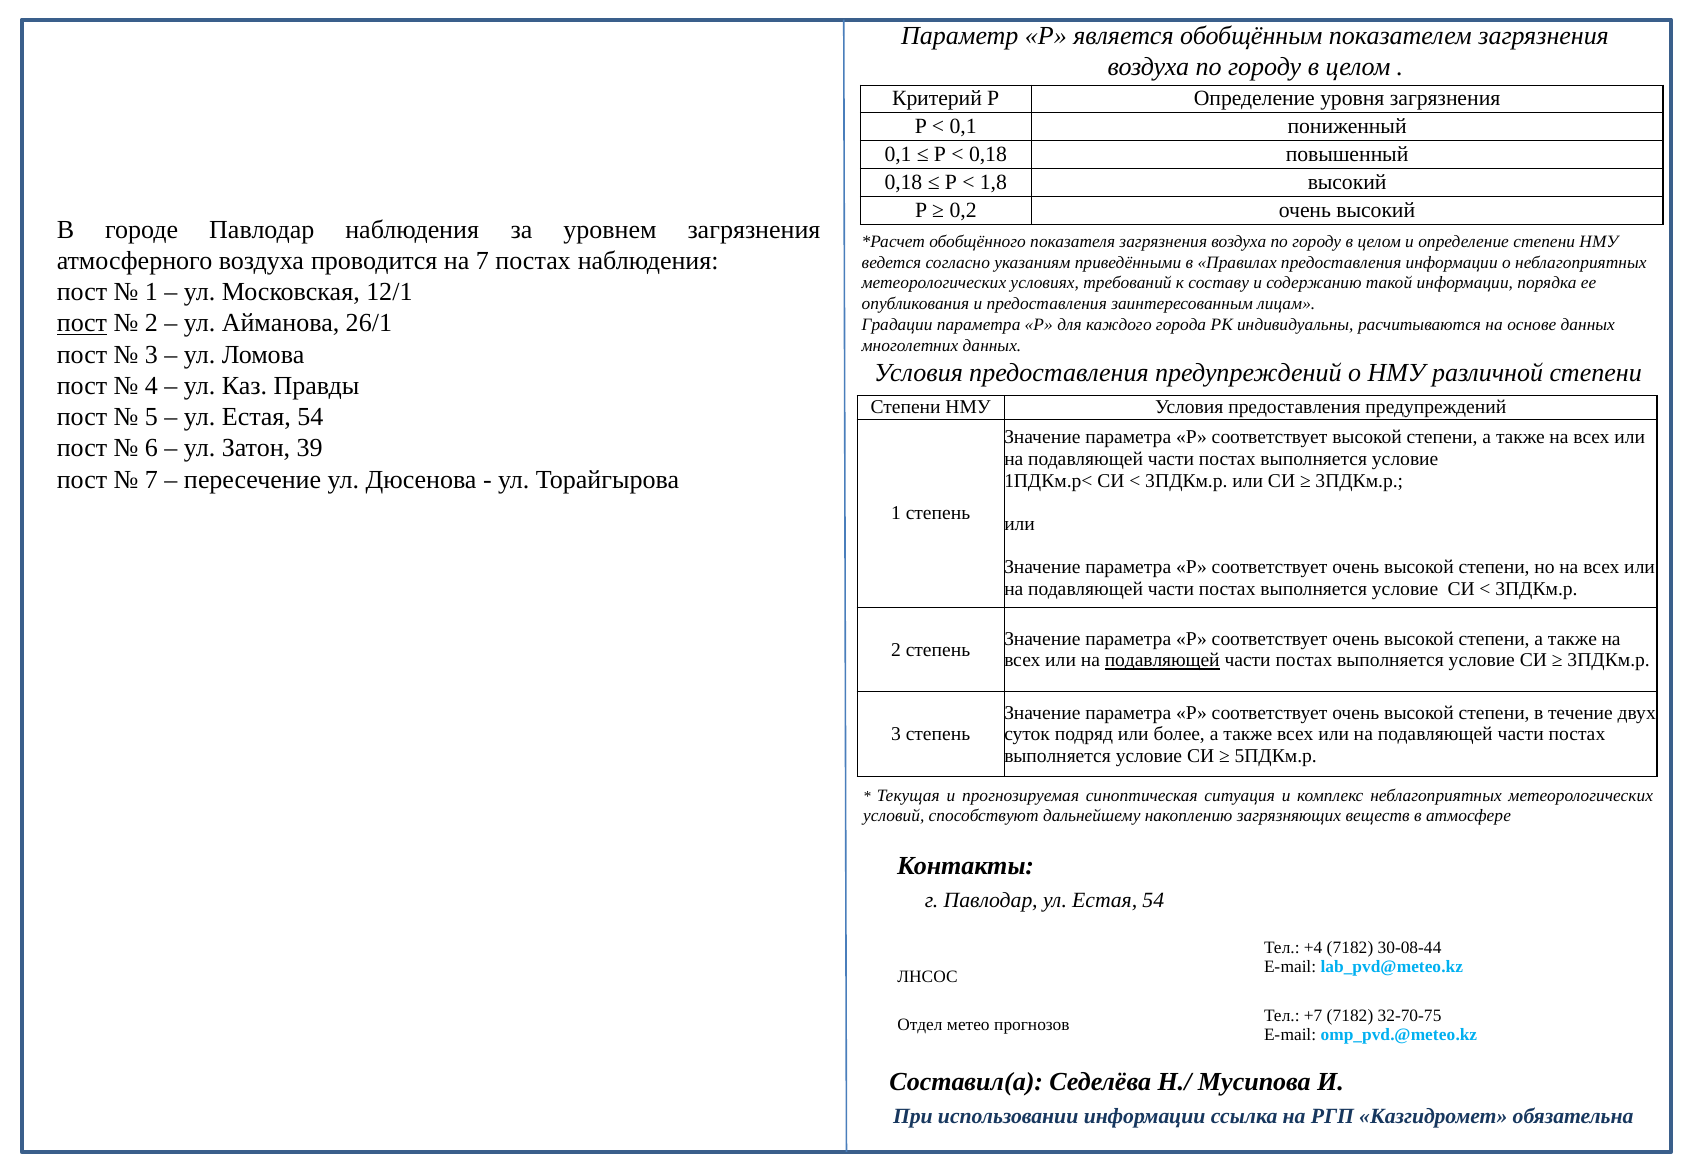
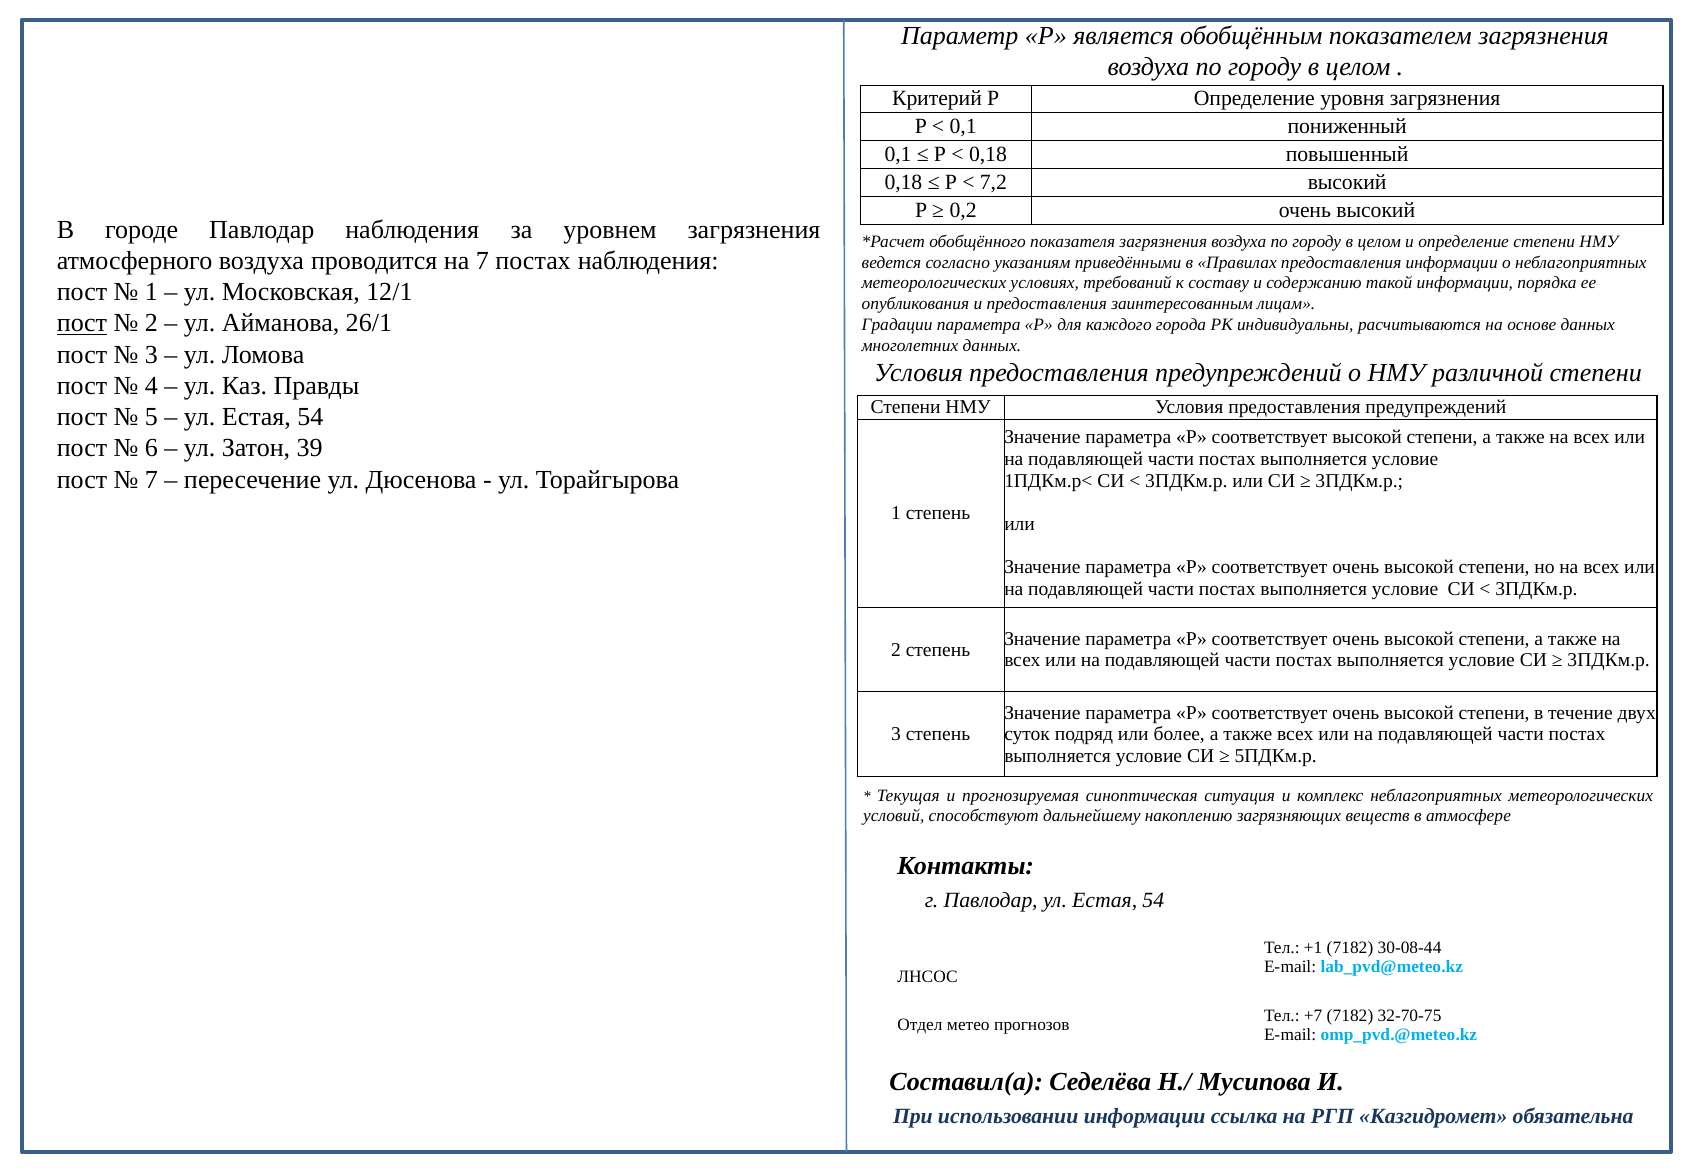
1,8: 1,8 -> 7,2 (993, 183)
подавляющей underline: present -> none (1162, 661)
+4: +4 -> +1 (1313, 948)
